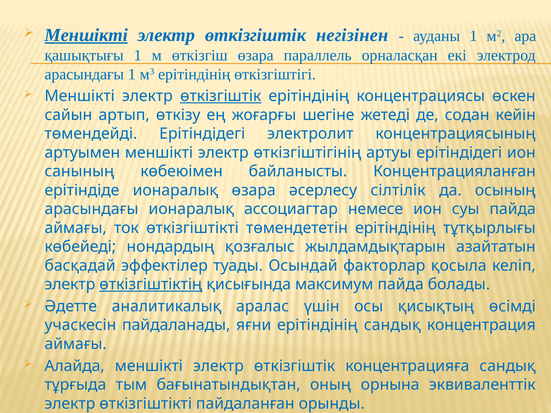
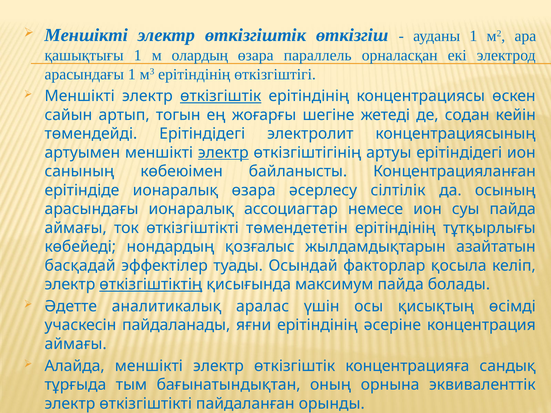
Меншікті underline: present -> none (86, 35)
негізінен: негізінен -> өткізгіш (352, 35)
өткізгіш: өткізгіш -> олардың (200, 55)
өткізу: өткізу -> тогын (178, 115)
электр underline: none -> present (223, 153)
ерітіндінің сандық: сандық -> әсеріне (392, 325)
